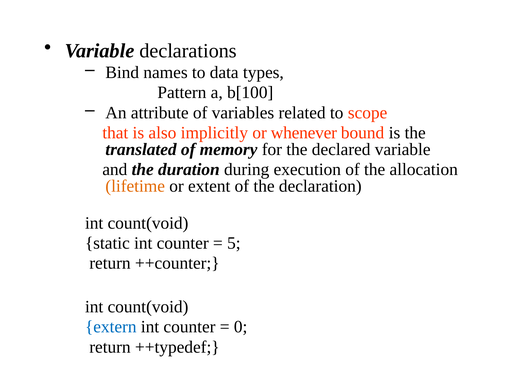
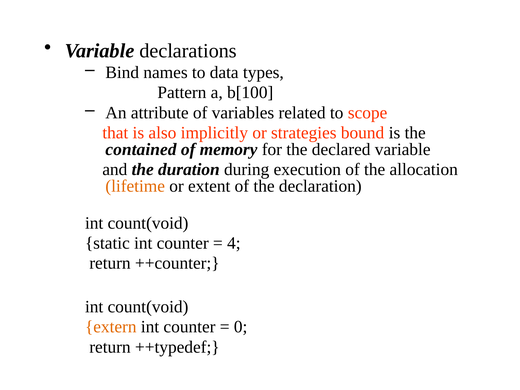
whenever: whenever -> strategies (304, 133)
translated: translated -> contained (141, 149)
5: 5 -> 4 (234, 243)
extern colour: blue -> orange (111, 327)
